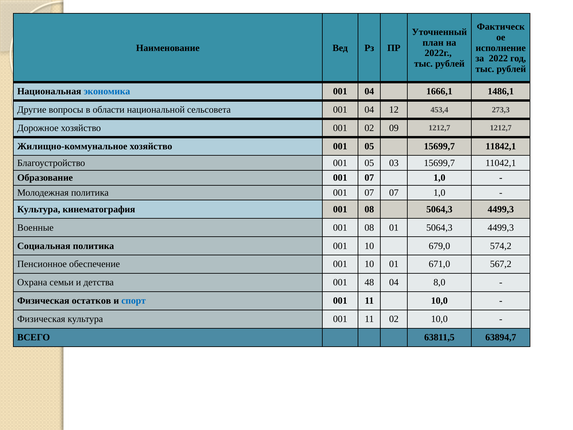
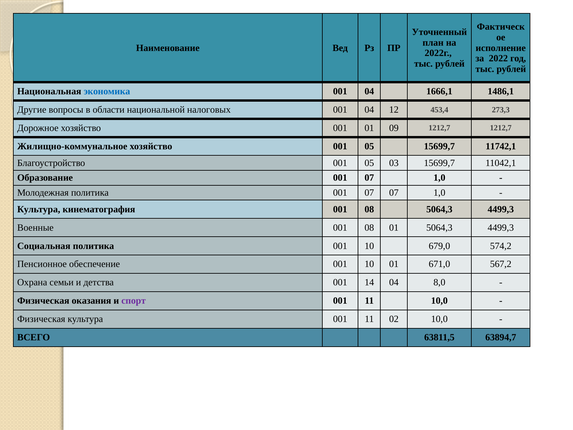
сельсовета: сельсовета -> налоговых (209, 110)
001 02: 02 -> 01 (369, 128)
11842,1: 11842,1 -> 11742,1 (501, 146)
48: 48 -> 14 (369, 282)
остатков: остатков -> оказания (91, 301)
спорт colour: blue -> purple (134, 301)
